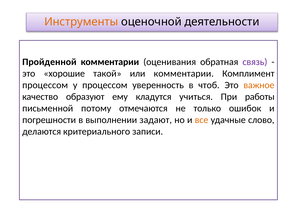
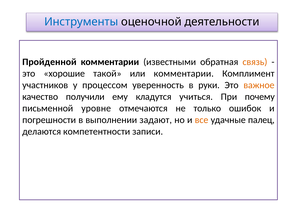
Инструменты colour: orange -> blue (81, 22)
оценивания: оценивания -> известными (170, 62)
связь colour: purple -> orange (255, 62)
процессом: процессом -> участников (45, 85)
чтоб: чтоб -> руки (209, 85)
образуют: образуют -> получили (85, 96)
работы: работы -> почему (260, 96)
потому: потому -> уровне (96, 108)
слово: слово -> палец (261, 120)
критериального: критериального -> компетентности (97, 131)
